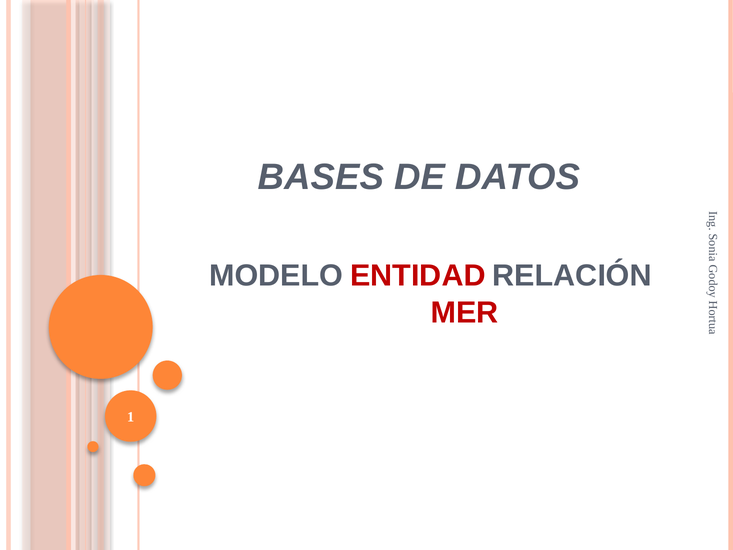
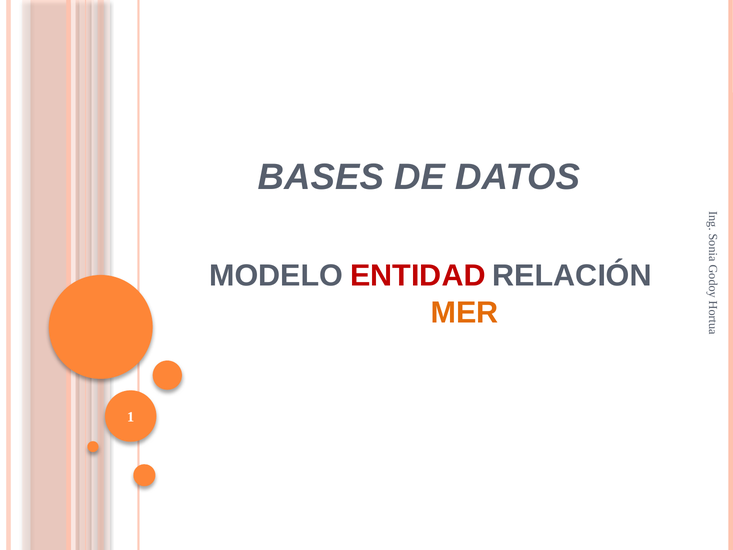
MER colour: red -> orange (465, 312)
